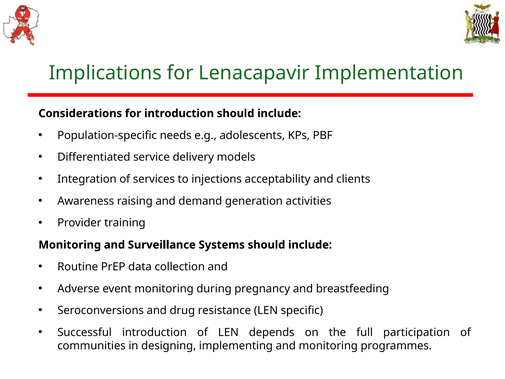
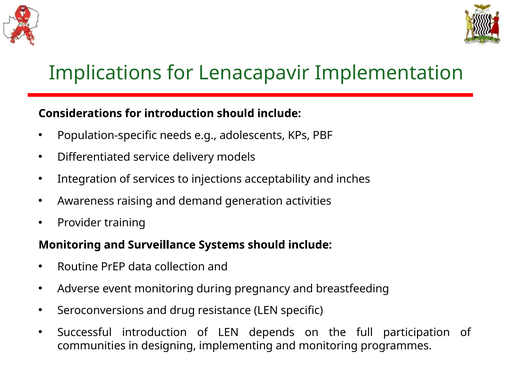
clients: clients -> inches (353, 179)
